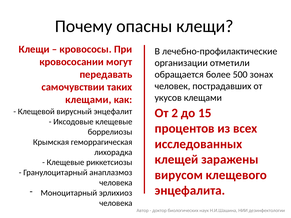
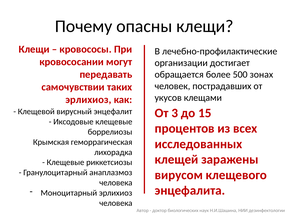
отметили: отметили -> достигает (230, 63)
клещами: клещами -> эрлихиоз (88, 100)
2: 2 -> 3 (175, 113)
